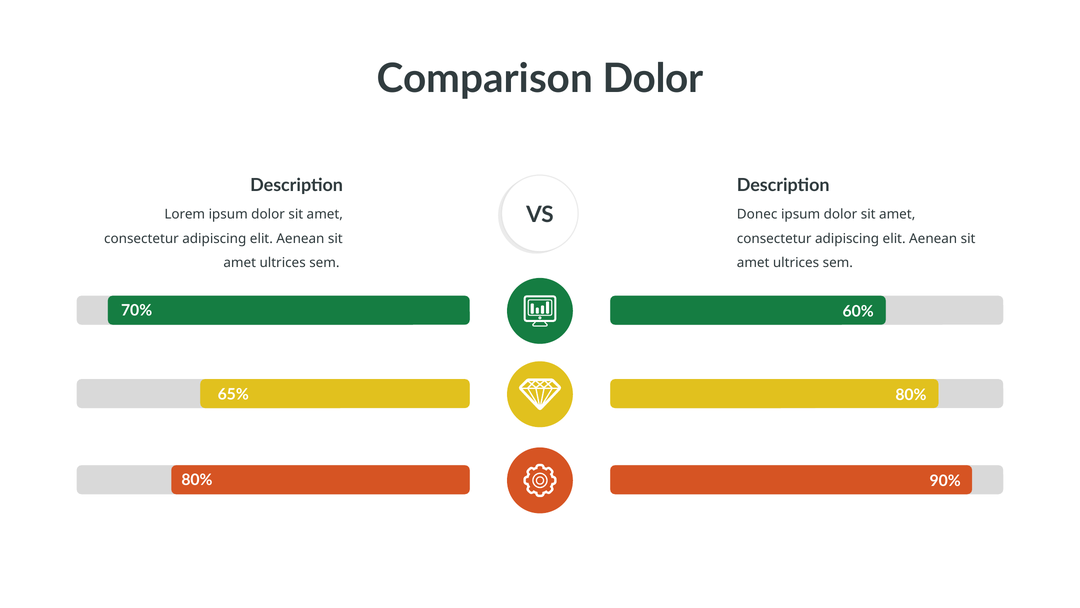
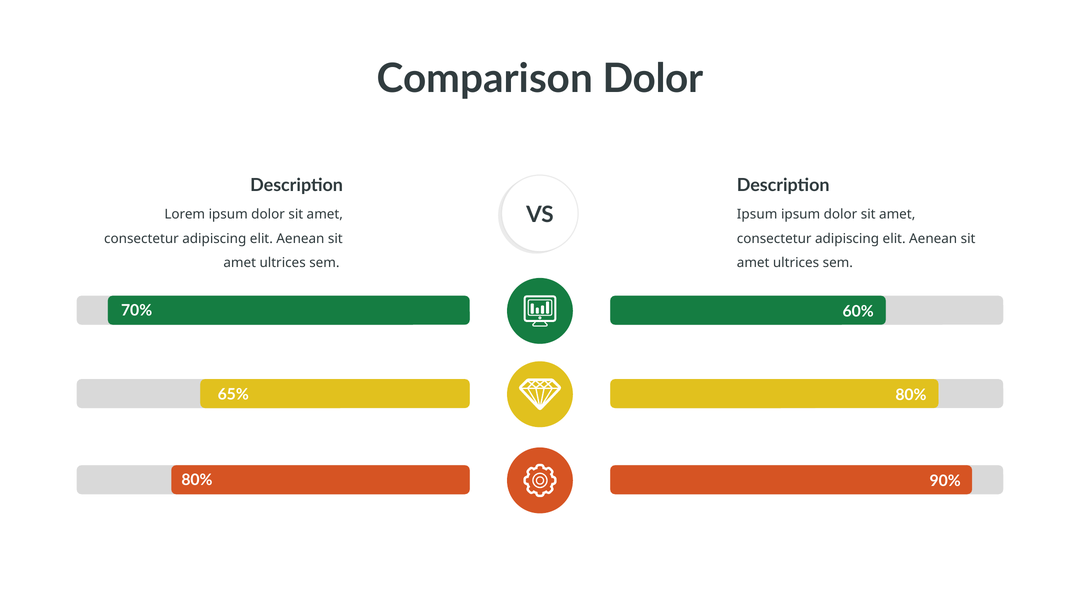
Donec: Donec -> Ipsum (757, 214)
